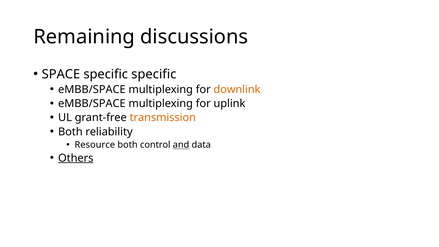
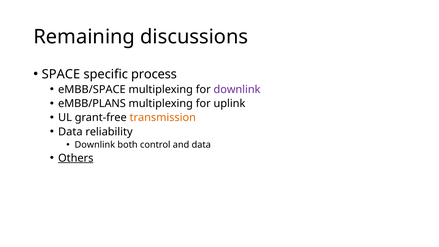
specific specific: specific -> process (154, 74)
downlink colour: orange -> purple (237, 89)
eMBB/SPACE: eMBB/SPACE -> eMBB/PLANS (92, 103)
Both: Both -> Data (70, 132)
Resource: Resource -> Downlink (95, 145)
and underline: present -> none (181, 145)
